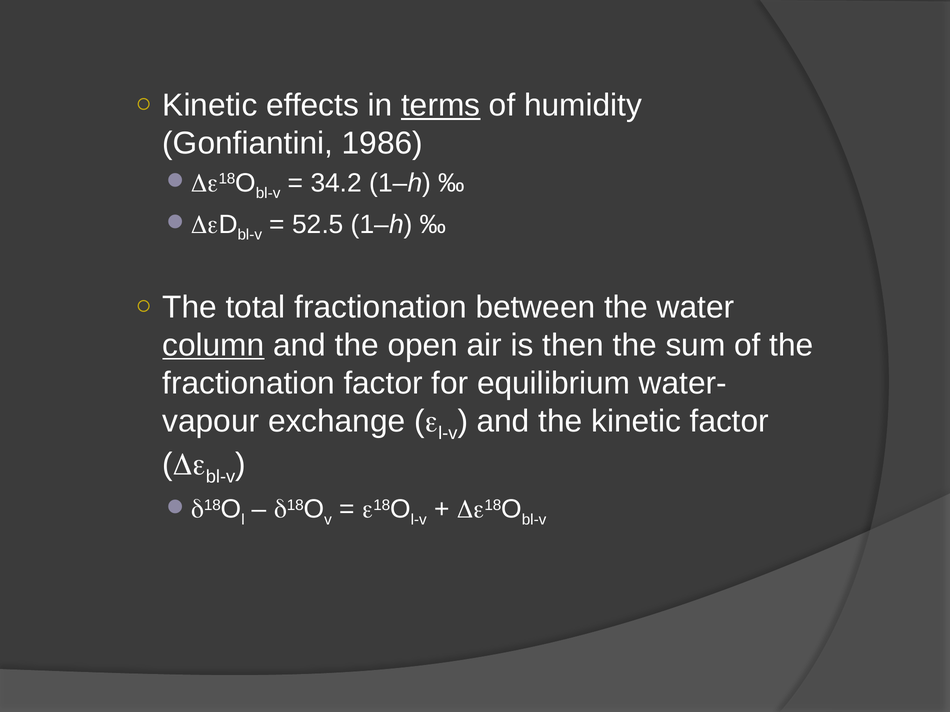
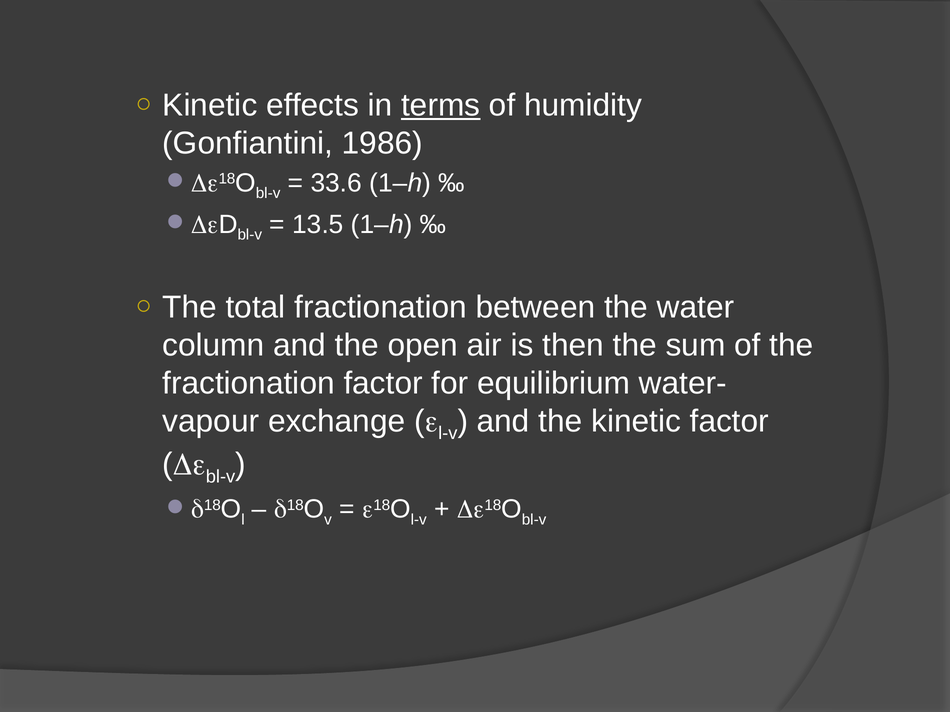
34.2: 34.2 -> 33.6 (336, 183)
52.5: 52.5 -> 13.5 (318, 224)
column underline: present -> none (213, 345)
